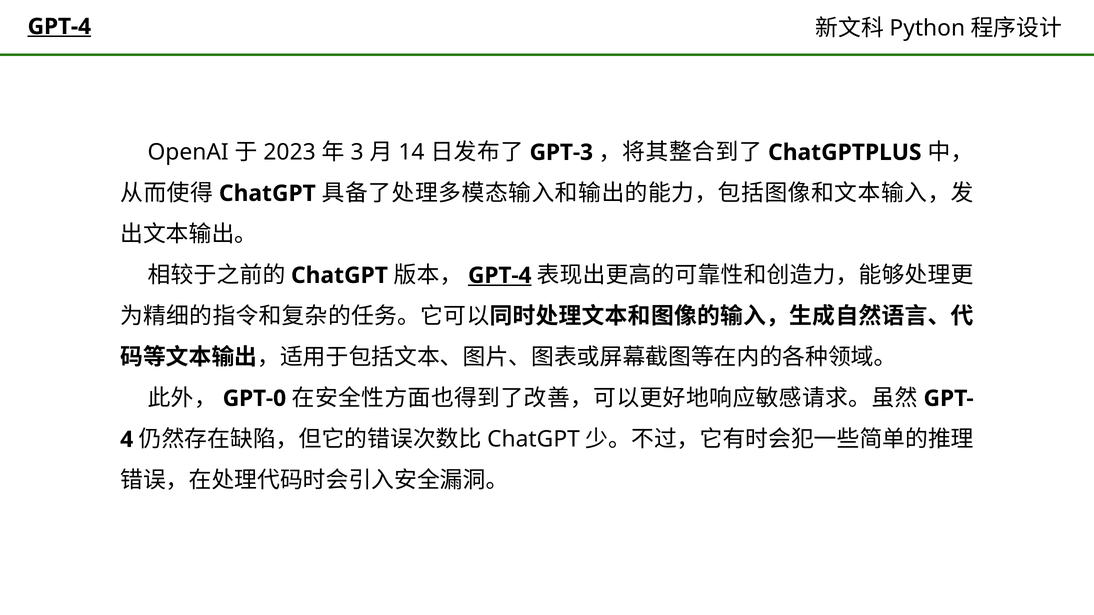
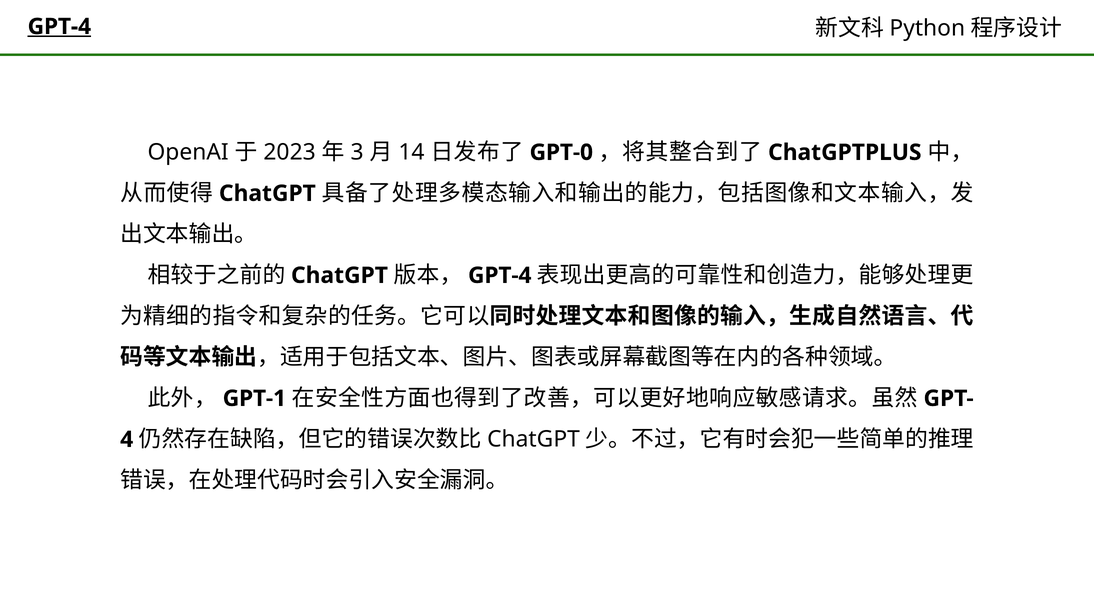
GPT-3: GPT-3 -> GPT-0 (561, 153)
GPT-4 underline: present -> none (500, 276)
GPT-0: GPT-0 -> GPT-1 (254, 399)
